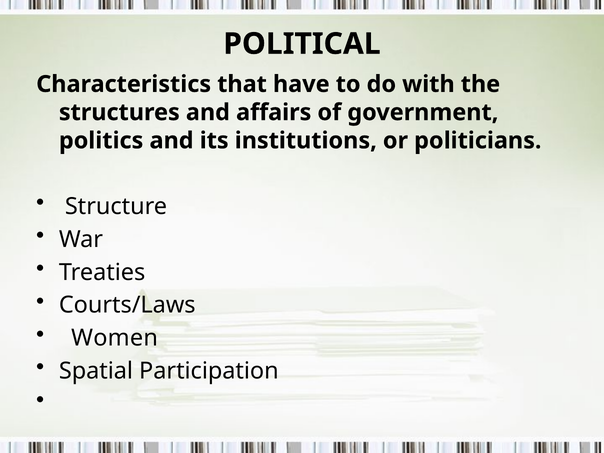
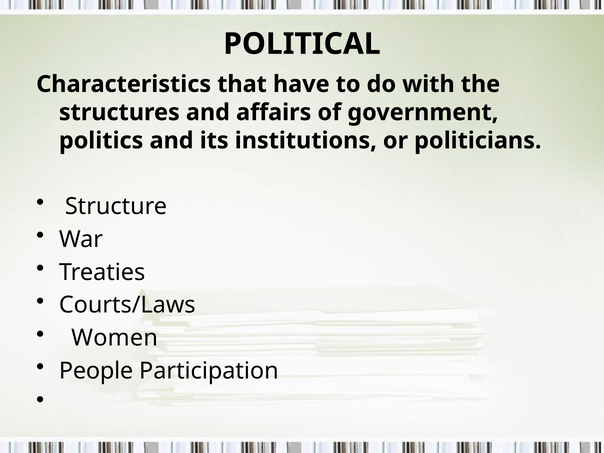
Spatial: Spatial -> People (96, 371)
